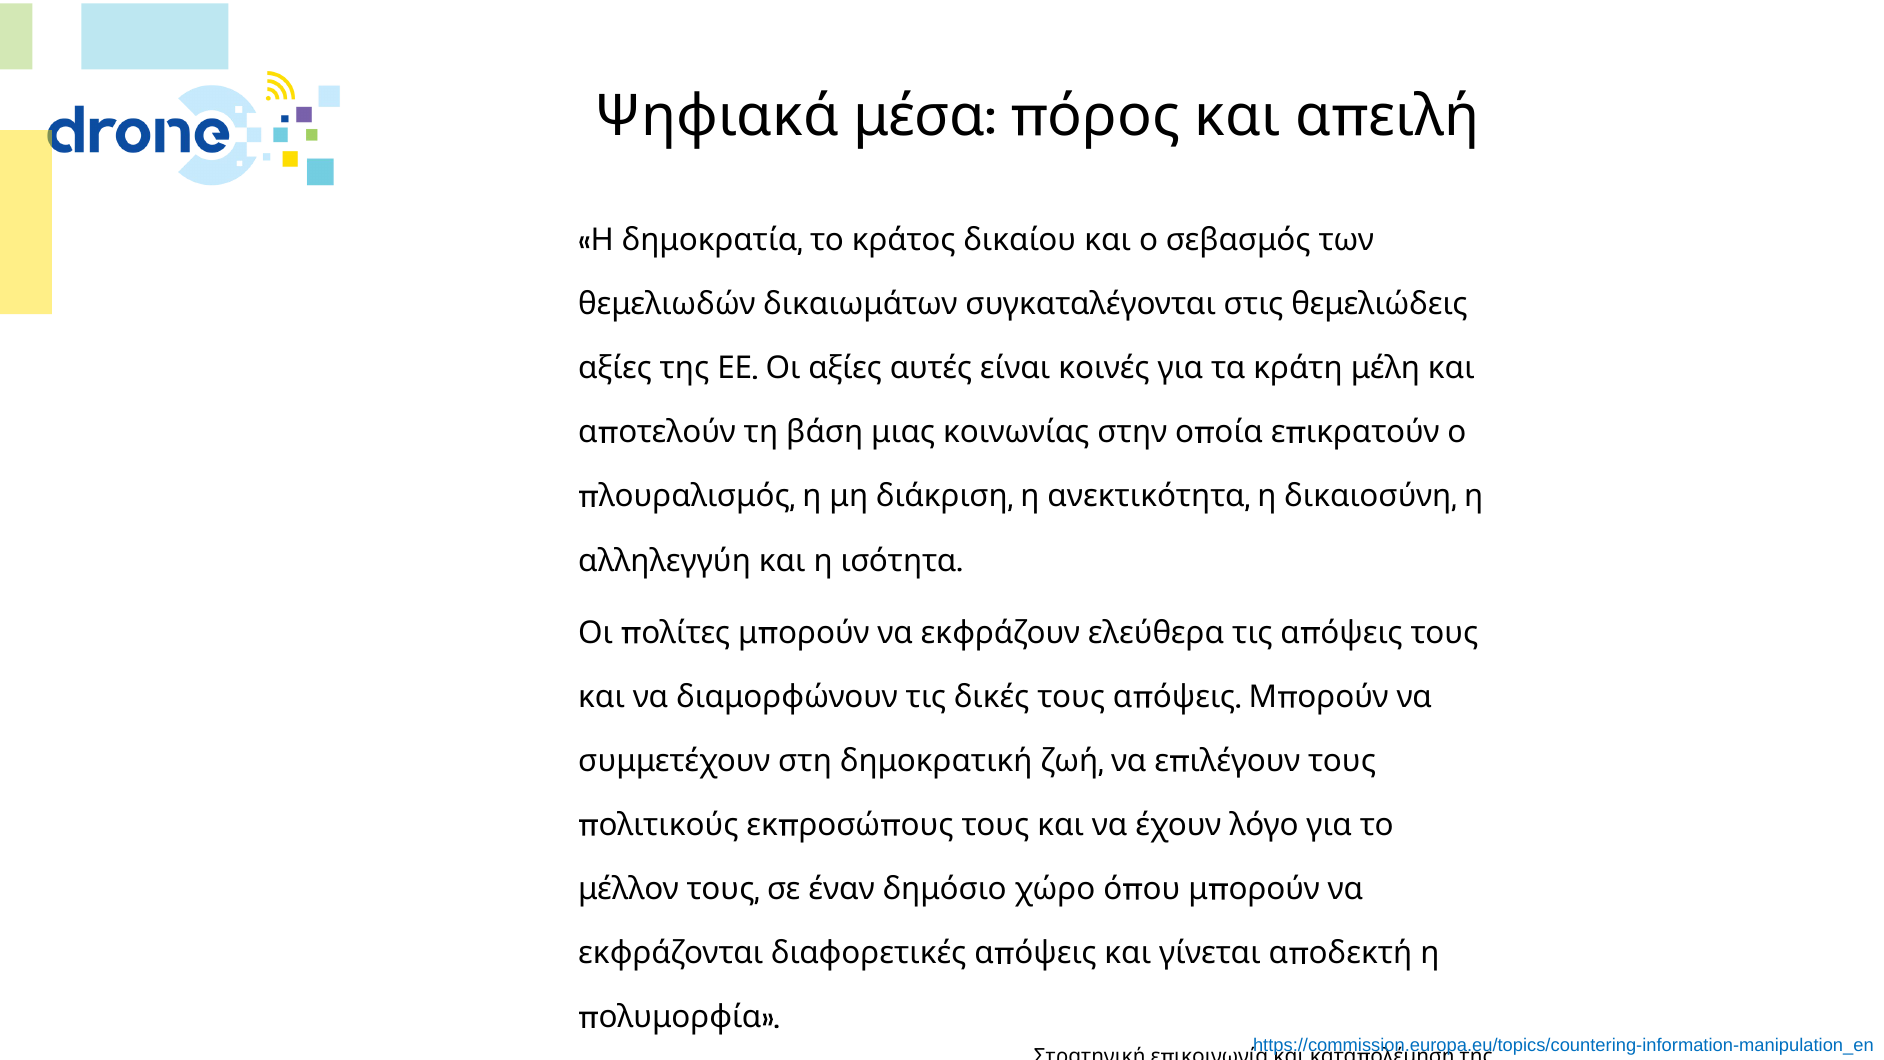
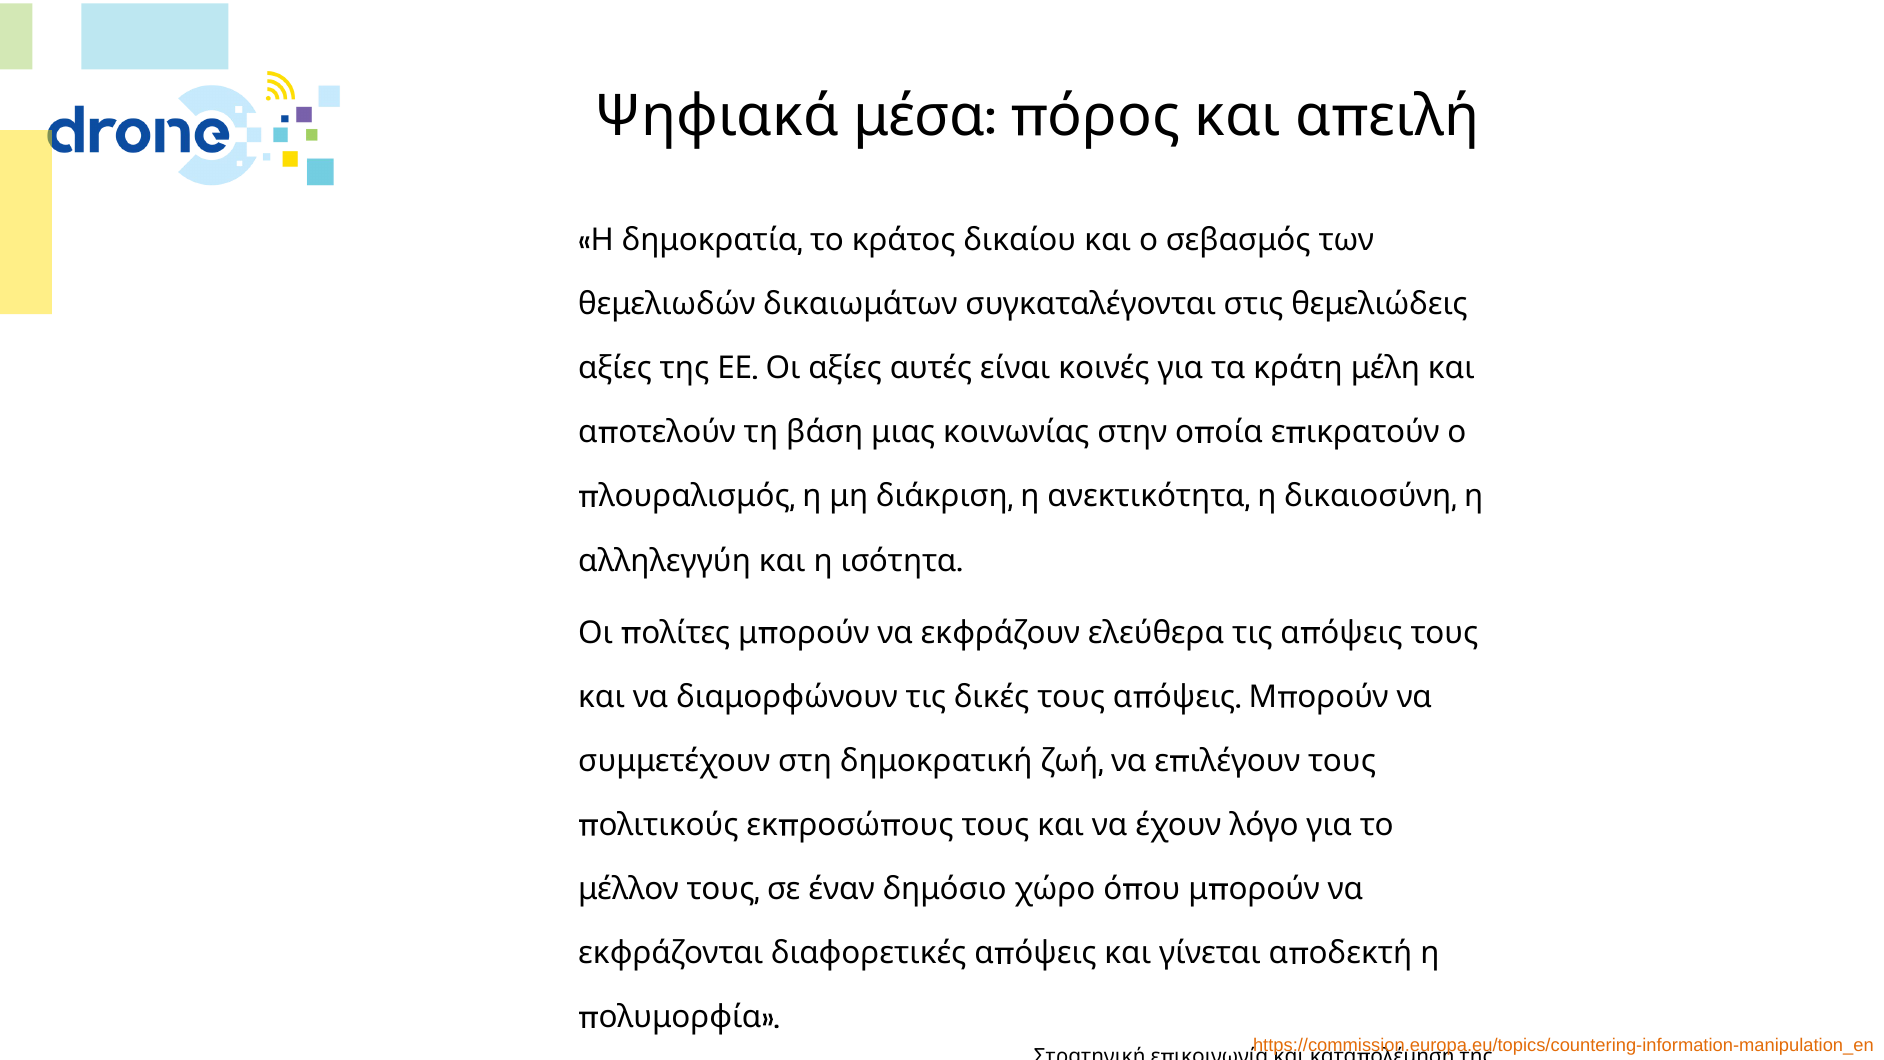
https://commission.europa.eu/topics/countering-information-manipulation_en colour: blue -> orange (1563, 1045)
